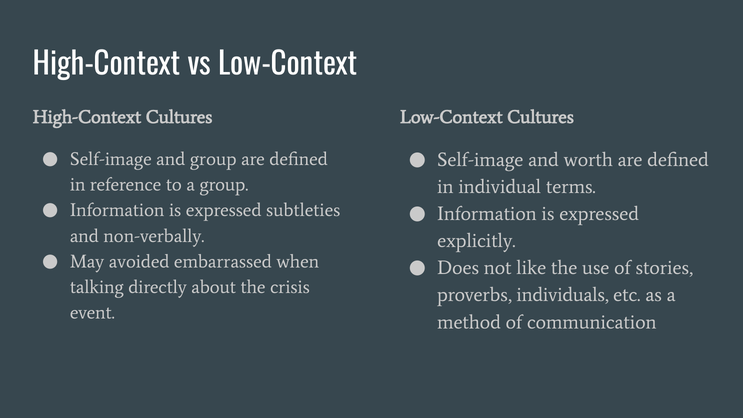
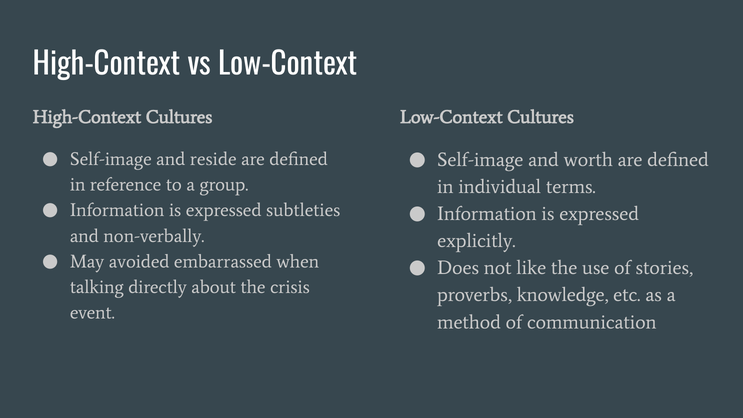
and group: group -> reside (213, 159)
individuals: individuals -> knowledge (563, 295)
